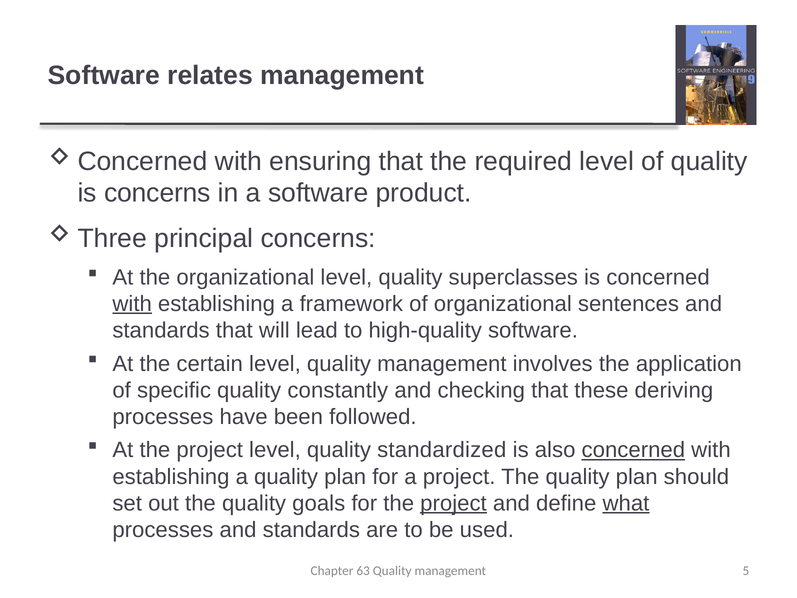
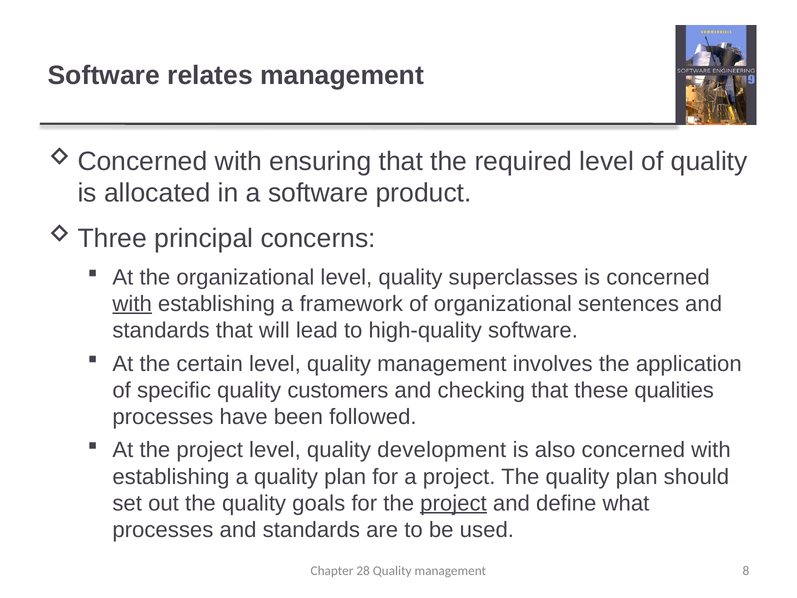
is concerns: concerns -> allocated (157, 193)
constantly: constantly -> customers (338, 390)
deriving: deriving -> qualities (674, 390)
standardized: standardized -> development (442, 450)
concerned underline: present -> none (633, 450)
what underline: present -> none (626, 503)
63: 63 -> 28 (363, 571)
5: 5 -> 8 (746, 571)
